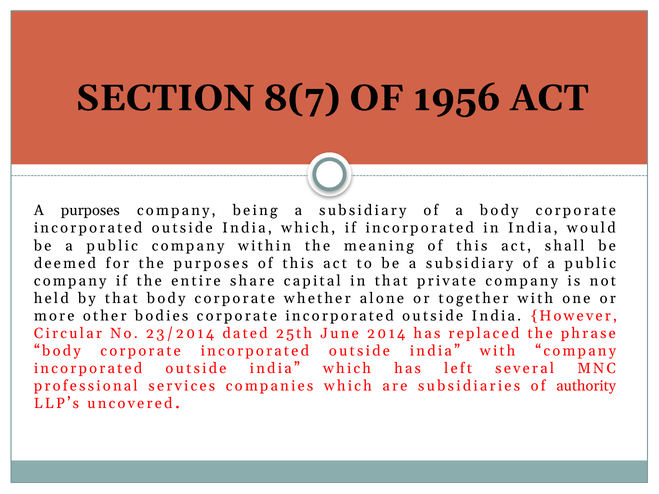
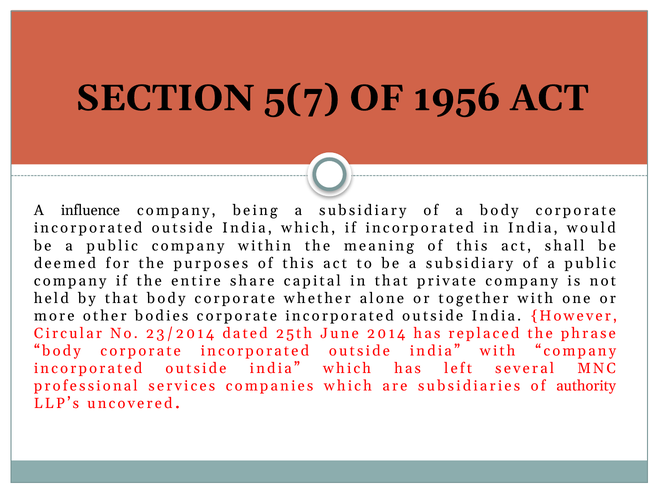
8(7: 8(7 -> 5(7 (302, 98)
A purposes: purposes -> influence (90, 211)
